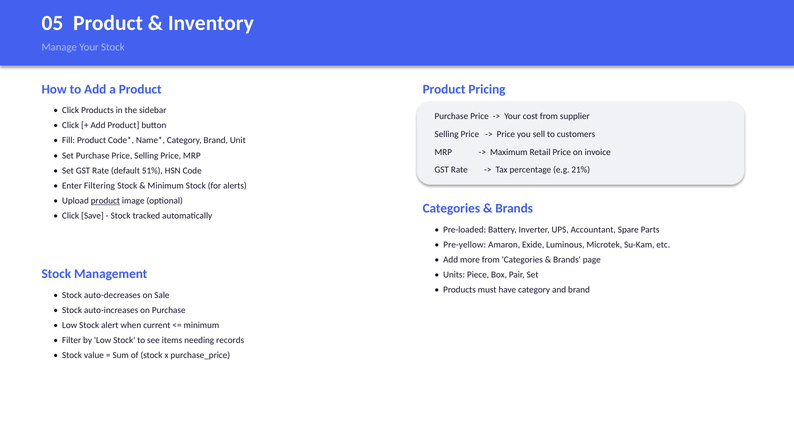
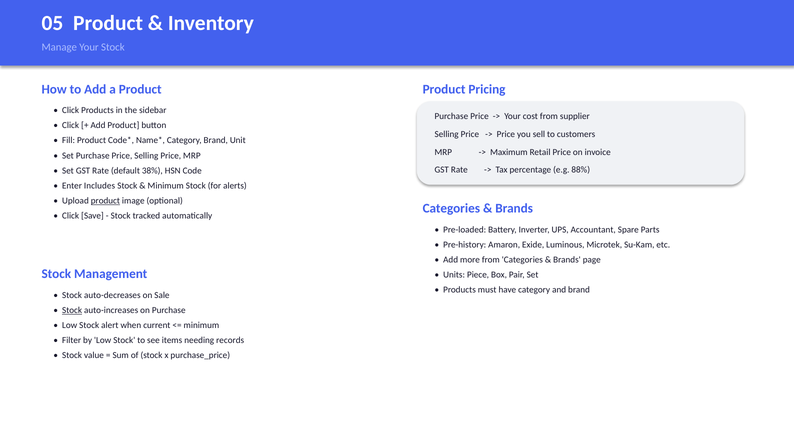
21%: 21% -> 88% (581, 170)
51%: 51% -> 38% (152, 170)
Filtering: Filtering -> Includes (100, 185)
Pre-yellow: Pre-yellow -> Pre-history (465, 244)
Stock underline: none -> present (72, 310)
